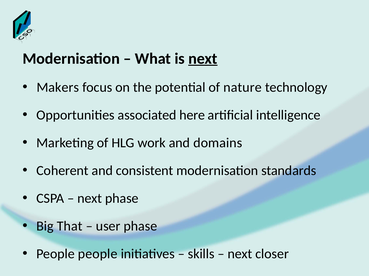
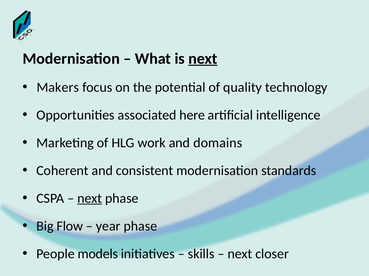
nature: nature -> quality (243, 88)
next underline: none -> present (90, 199)
That: That -> Flow (70, 227)
user: user -> year (108, 227)
People people: people -> models (98, 254)
